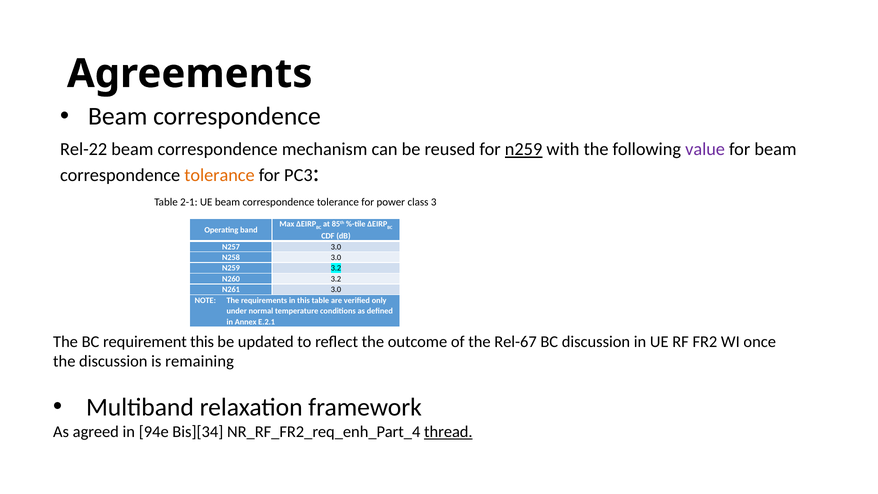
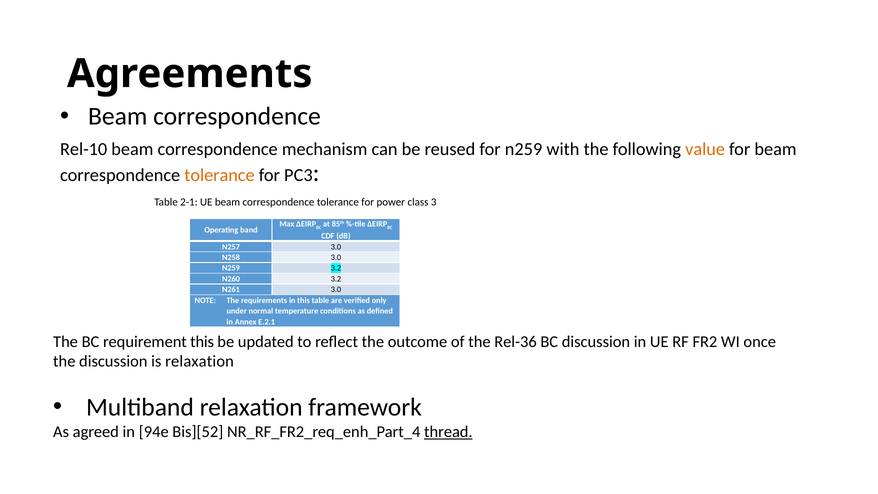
Rel-22: Rel-22 -> Rel-10 (84, 149)
n259 underline: present -> none (524, 149)
value colour: purple -> orange (705, 149)
Rel-67: Rel-67 -> Rel-36 (516, 342)
is remaining: remaining -> relaxation (200, 361)
Bis][34: Bis][34 -> Bis][52 (198, 432)
